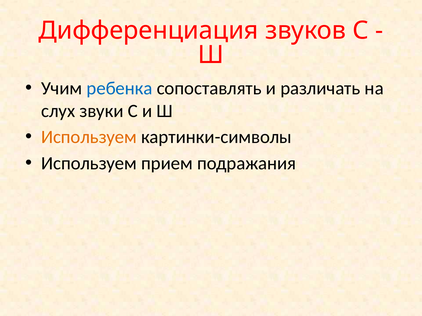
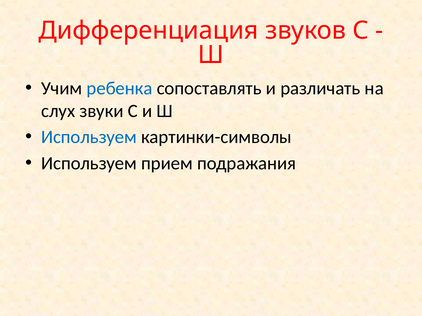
Используем colour: orange -> blue (89, 137)
